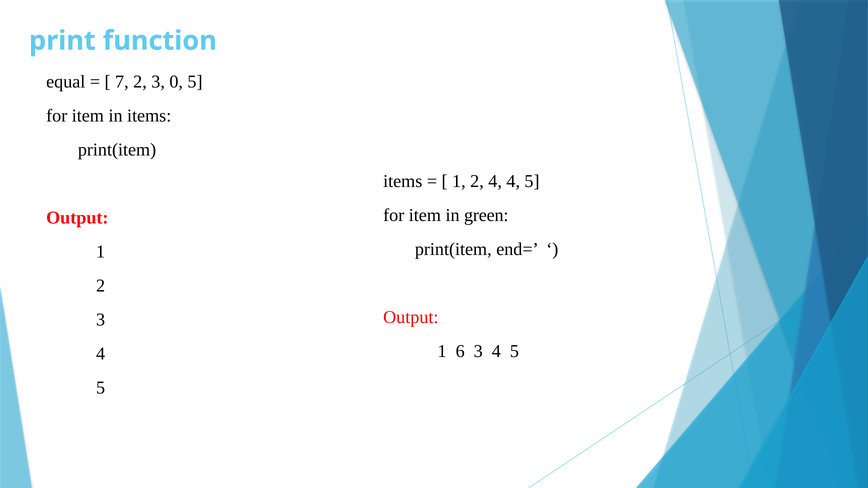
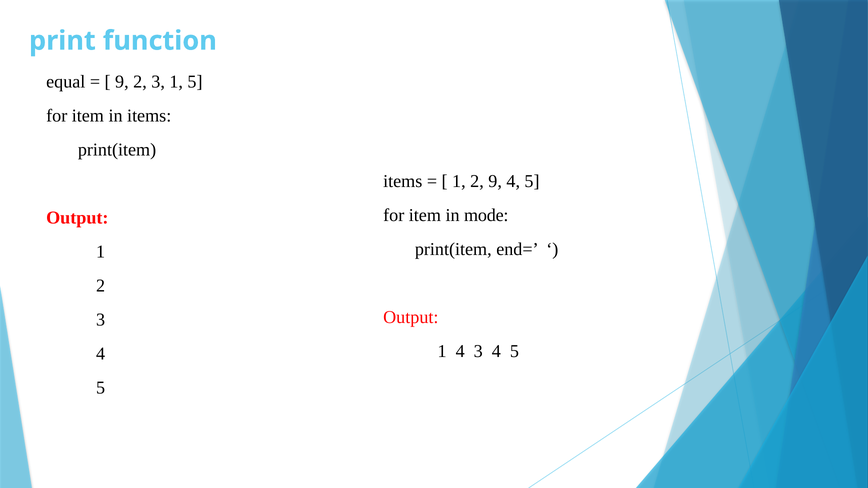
7: 7 -> 9 (122, 82)
3 0: 0 -> 1 (176, 82)
2 4: 4 -> 9 (495, 181)
green: green -> mode (486, 215)
1 6: 6 -> 4 (460, 351)
